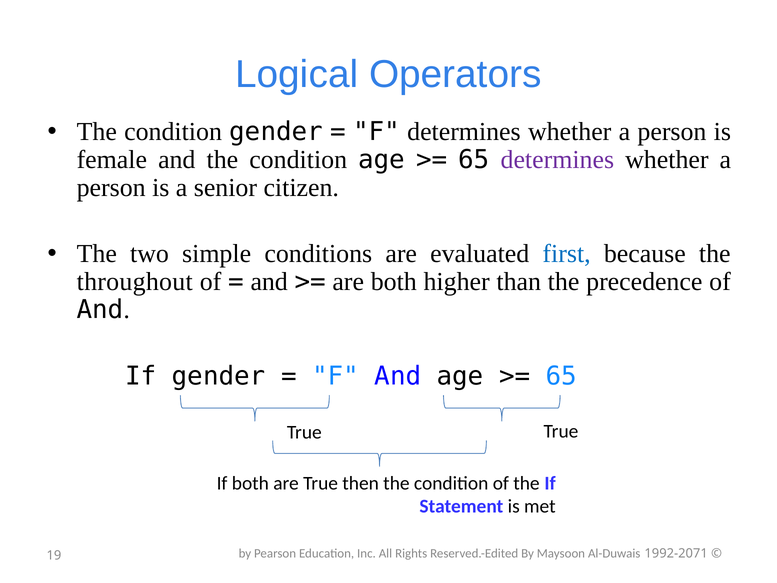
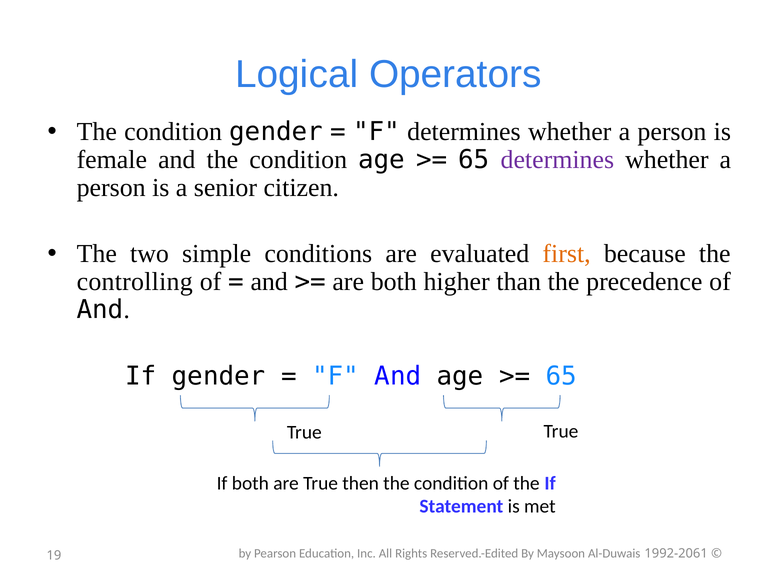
first colour: blue -> orange (567, 254)
throughout: throughout -> controlling (135, 282)
1992-2071: 1992-2071 -> 1992-2061 (676, 553)
